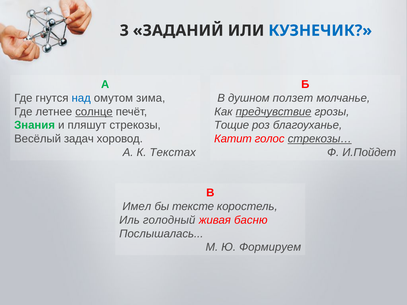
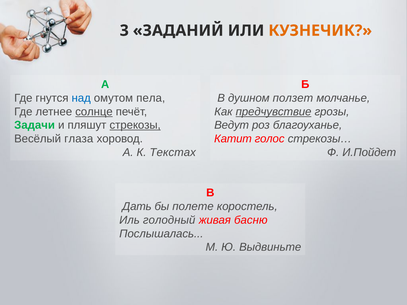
КУЗНЕЧИК colour: blue -> orange (320, 31)
зима: зима -> пела (151, 98)
Знания: Знания -> Задачи (35, 125)
стрекозы underline: none -> present (135, 125)
Тощие: Тощие -> Ведут (232, 125)
задач: задач -> глаза (79, 139)
стрекозы… underline: present -> none (320, 139)
Имел: Имел -> Дать (137, 207)
тексте: тексте -> полете (193, 207)
Формируем: Формируем -> Выдвиньте (270, 247)
